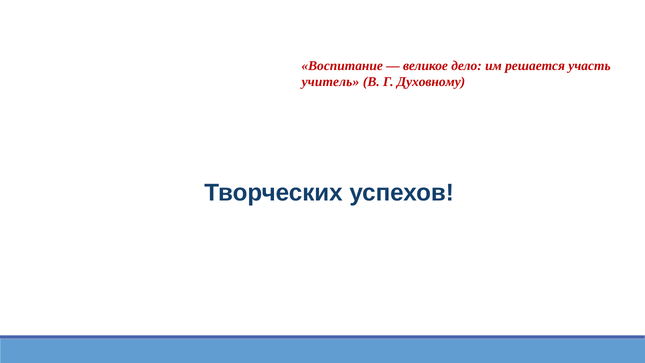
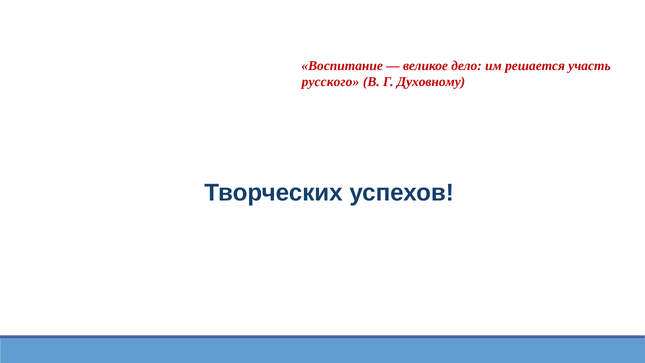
учитель: учитель -> русского (330, 82)
